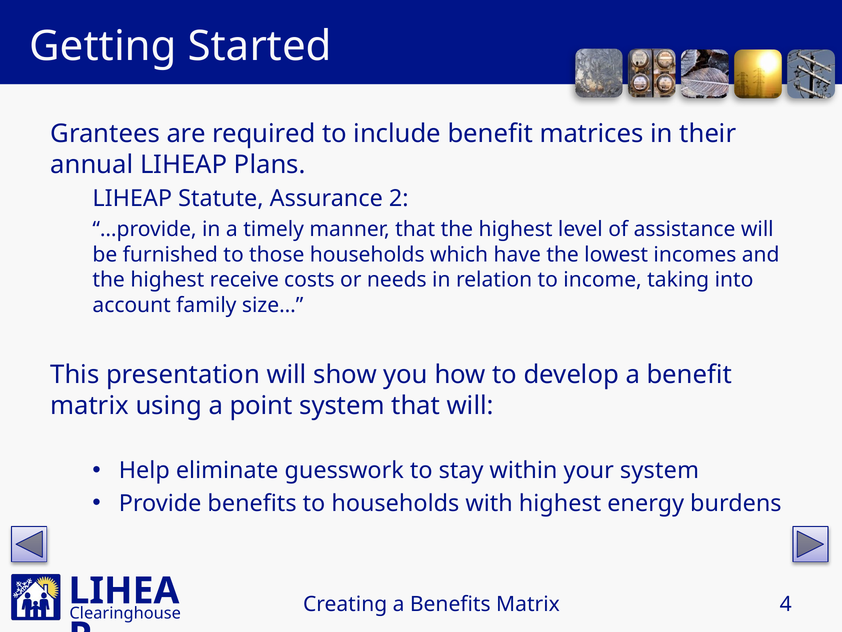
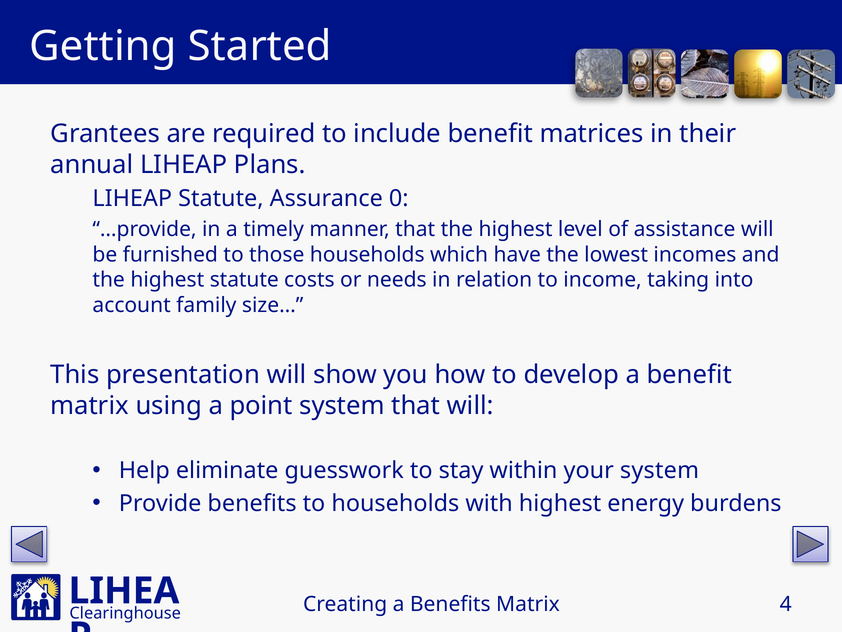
2: 2 -> 0 (399, 198)
highest receive: receive -> statute (244, 280)
